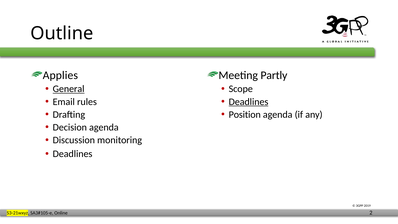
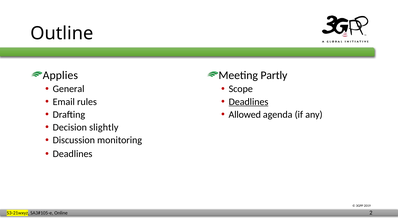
General underline: present -> none (69, 89)
Position: Position -> Allowed (245, 114)
Decision agenda: agenda -> slightly (104, 127)
